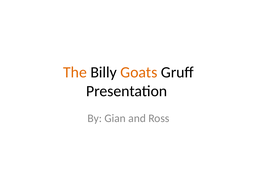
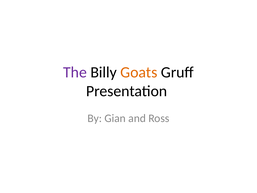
The colour: orange -> purple (75, 72)
